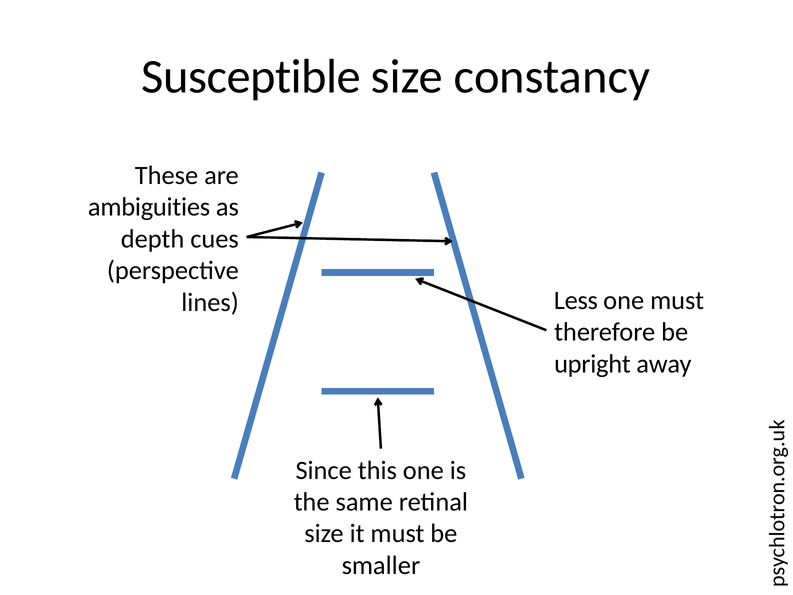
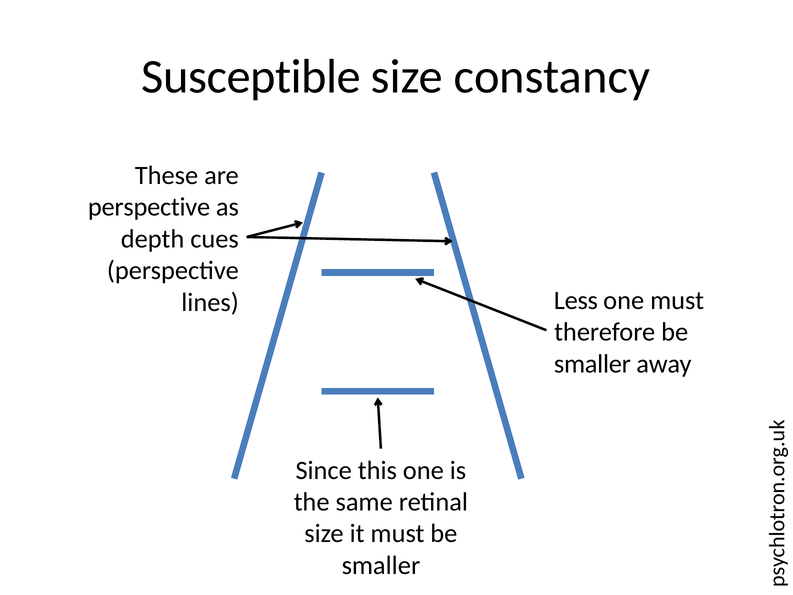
ambiguities: ambiguities -> perspective (149, 207)
upright: upright -> smaller (592, 364)
